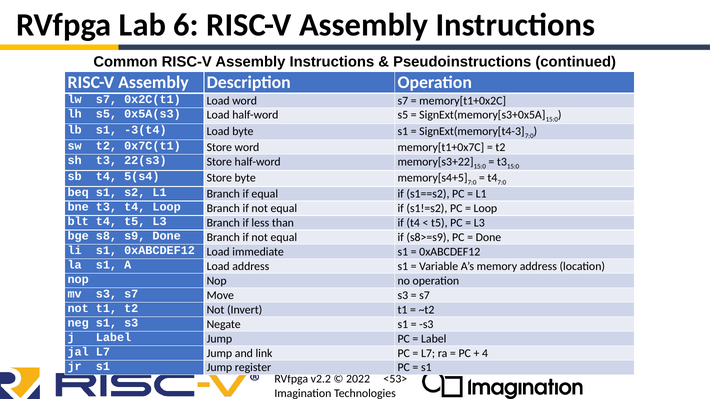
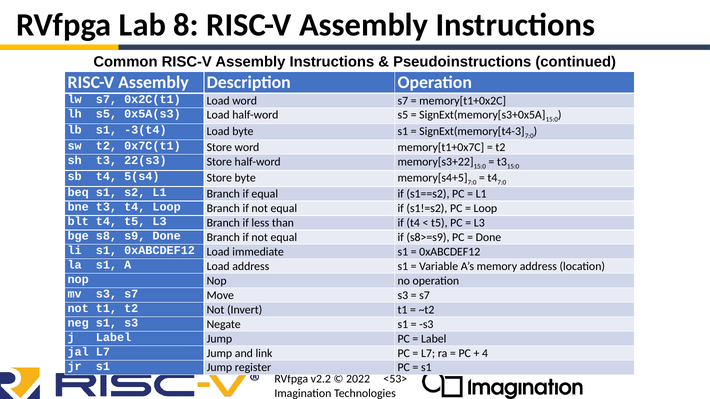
6: 6 -> 8 (186, 25)
